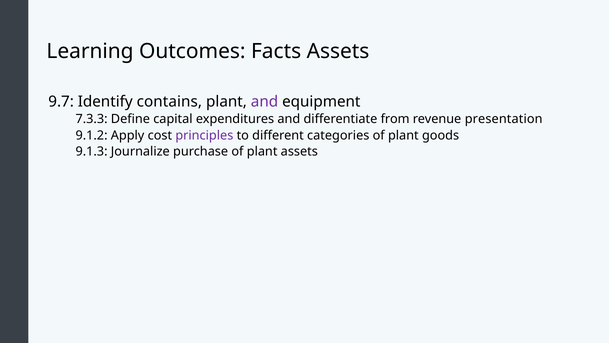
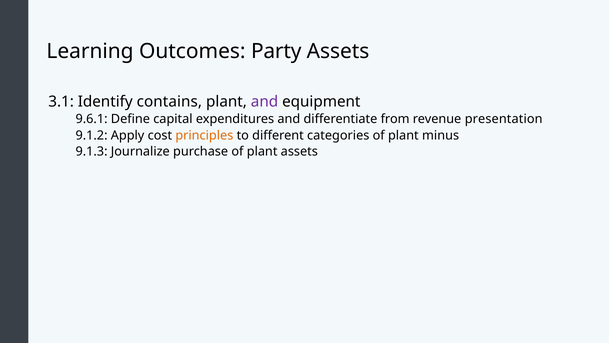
Facts: Facts -> Party (276, 51)
9.7: 9.7 -> 3.1 (61, 102)
7.3.3: 7.3.3 -> 9.6.1 (92, 119)
principles colour: purple -> orange (204, 135)
goods: goods -> minus (441, 135)
